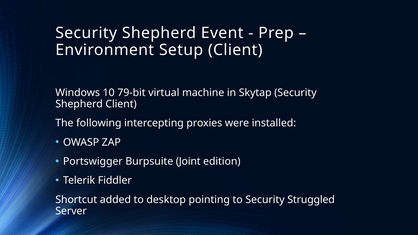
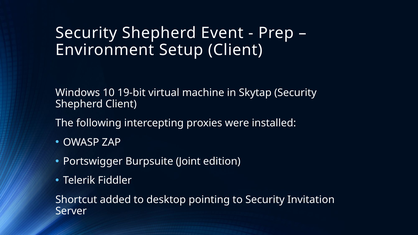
79-bit: 79-bit -> 19-bit (131, 93)
Struggled: Struggled -> Invitation (311, 200)
